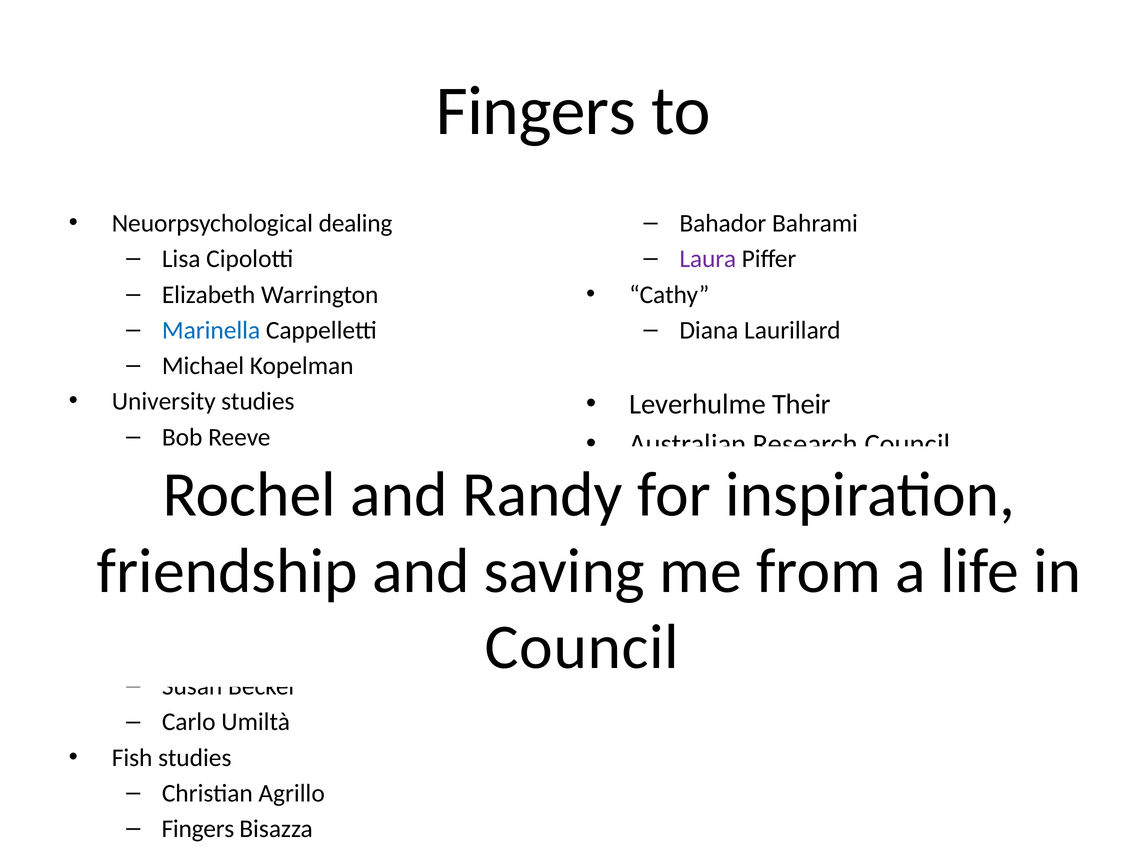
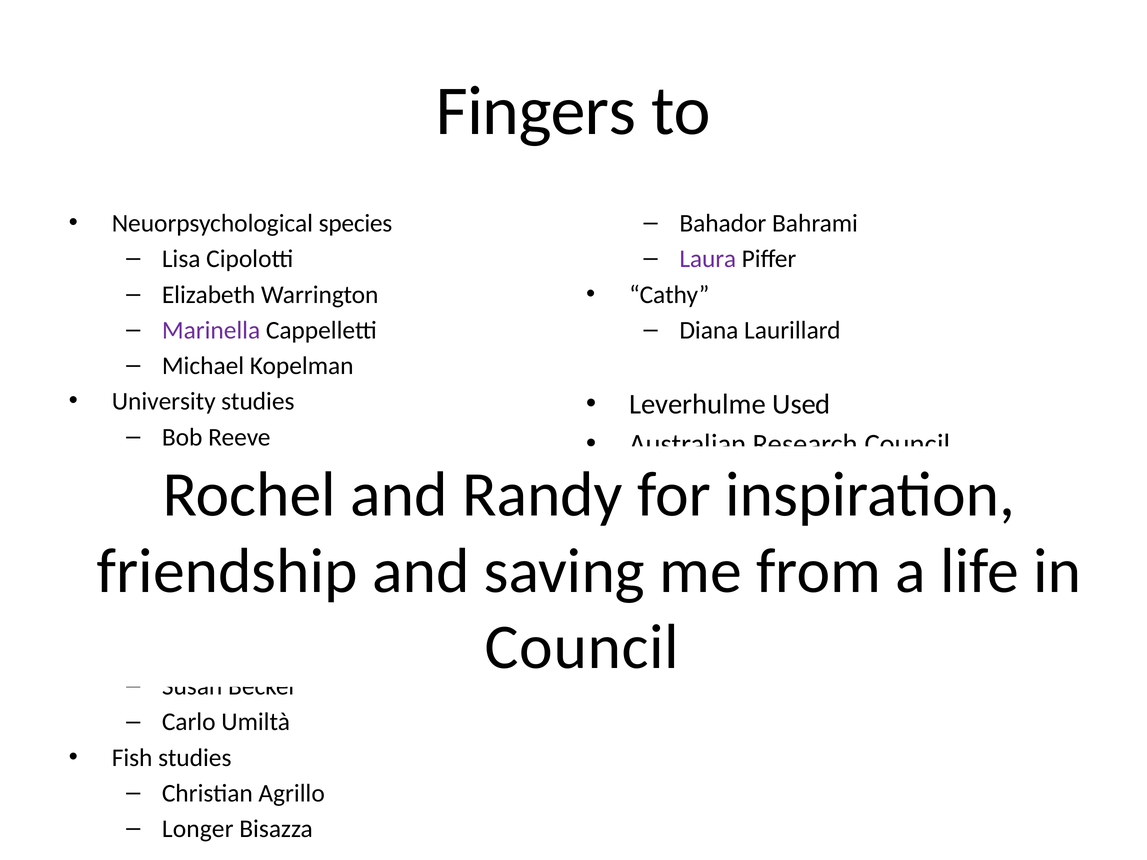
dealing: dealing -> species (356, 223)
Marinella colour: blue -> purple (211, 330)
Their: Their -> Used (802, 404)
Fingers: Fingers -> Longer (198, 829)
